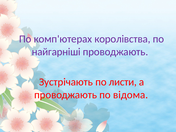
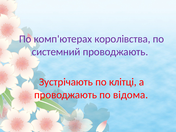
найгарніші: найгарніші -> системний (56, 52)
листи: листи -> клітці (123, 82)
